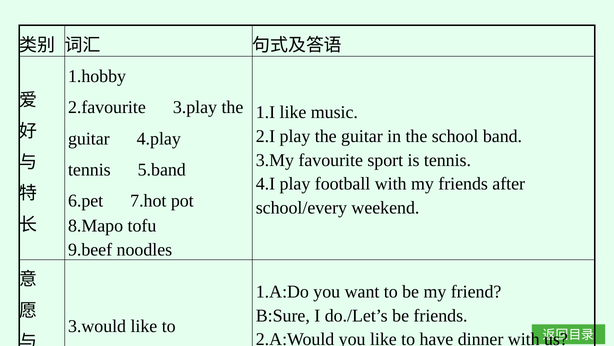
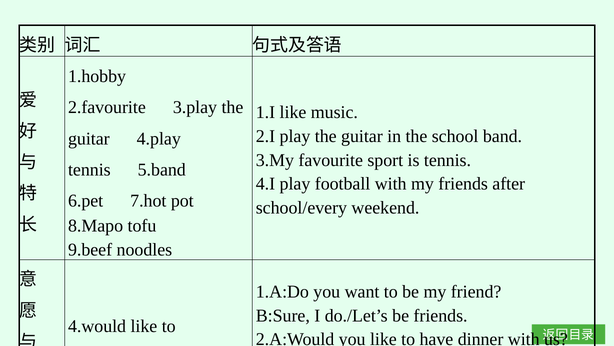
3.would: 3.would -> 4.would (97, 326)
